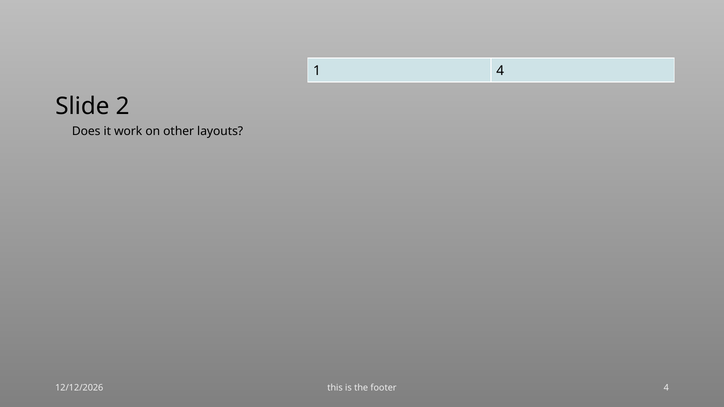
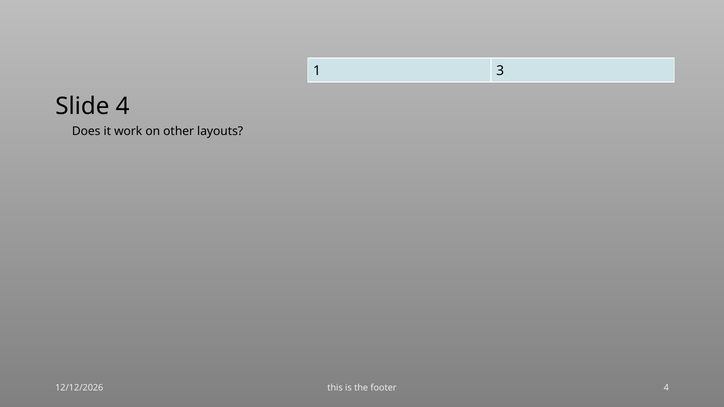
1 4: 4 -> 3 (500, 71)
Slide 2: 2 -> 4 (123, 106)
